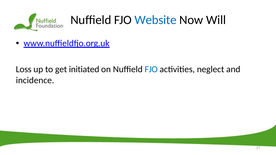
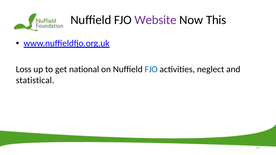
Website colour: blue -> purple (156, 20)
Will: Will -> This (216, 20)
initiated: initiated -> national (84, 69)
incidence: incidence -> statistical (35, 80)
